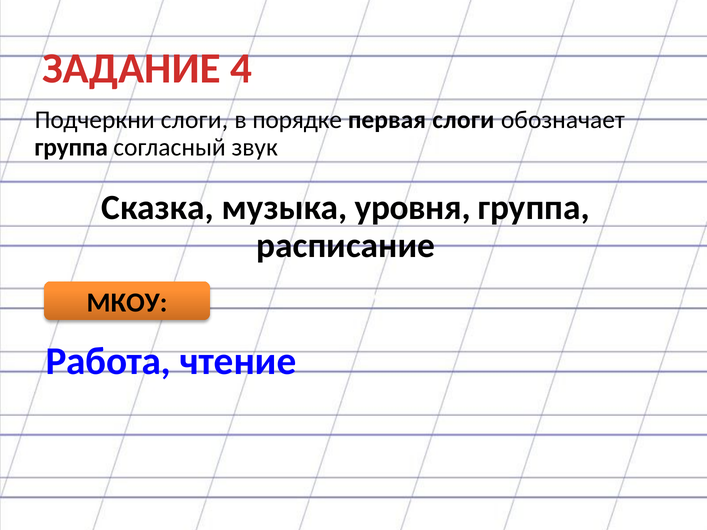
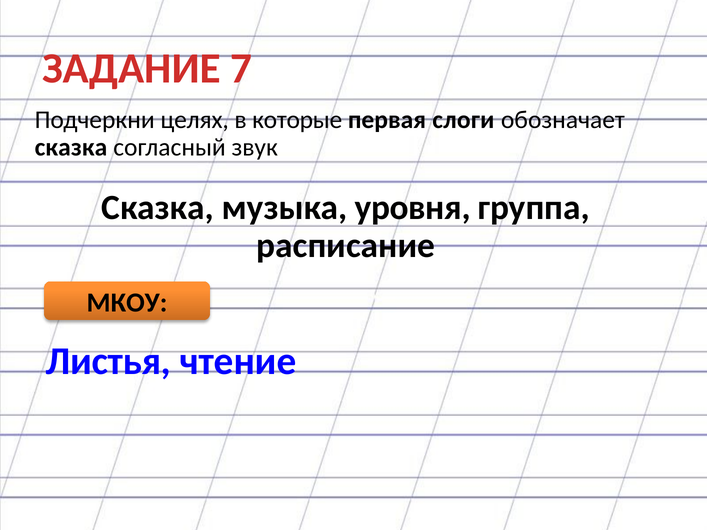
4: 4 -> 7 (241, 68)
Подчеркни слоги: слоги -> целях (195, 120)
порядке: порядке -> которые (297, 120)
группа: группа -> сказка (71, 148)
Работа: Работа -> Листья (108, 361)
